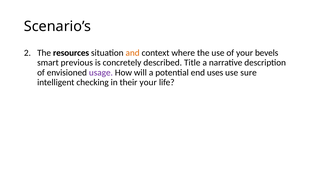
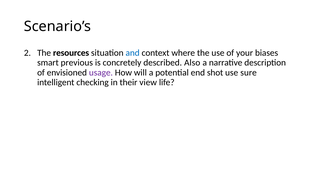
and colour: orange -> blue (133, 53)
bevels: bevels -> biases (267, 53)
Title: Title -> Also (192, 63)
uses: uses -> shot (215, 73)
their your: your -> view (148, 83)
